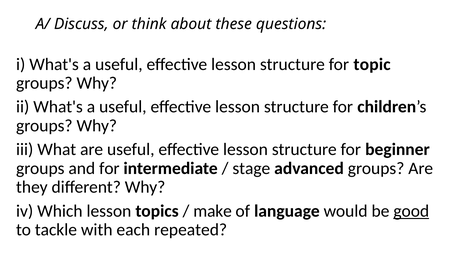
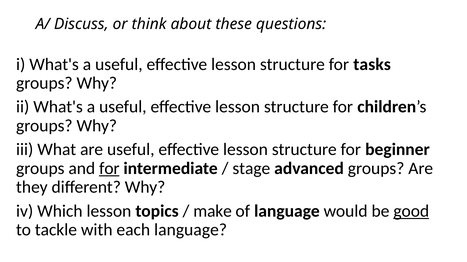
topic: topic -> tasks (372, 64)
for underline: none -> present (109, 169)
each repeated: repeated -> language (191, 230)
